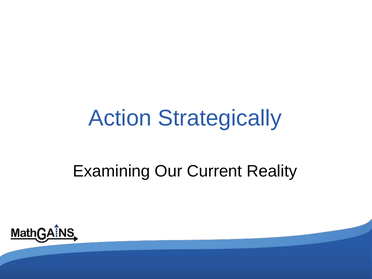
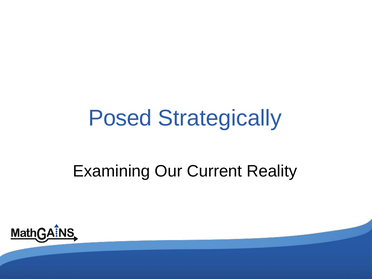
Action: Action -> Posed (120, 118)
